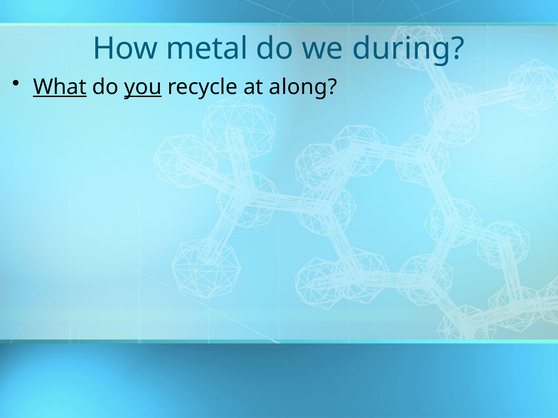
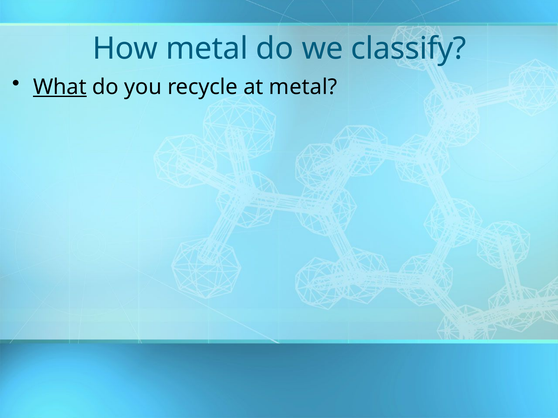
during: during -> classify (409, 49)
you underline: present -> none (143, 87)
at along: along -> metal (303, 87)
